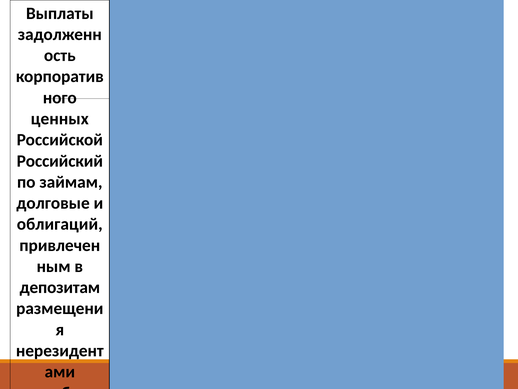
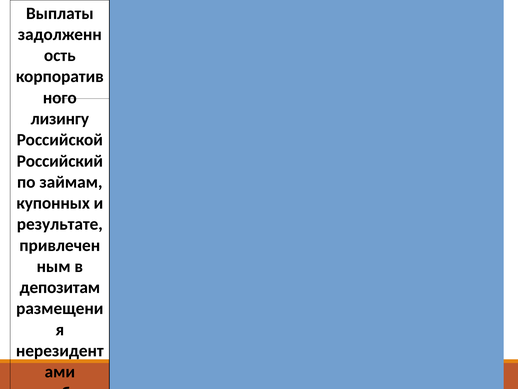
ценных: ценных -> лизингу (60, 119)
долговые: долговые -> купонных (53, 203)
облигаций: облигаций -> результате (60, 224)
